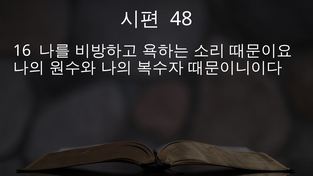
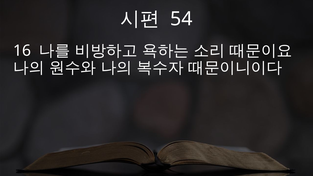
48: 48 -> 54 (181, 19)
